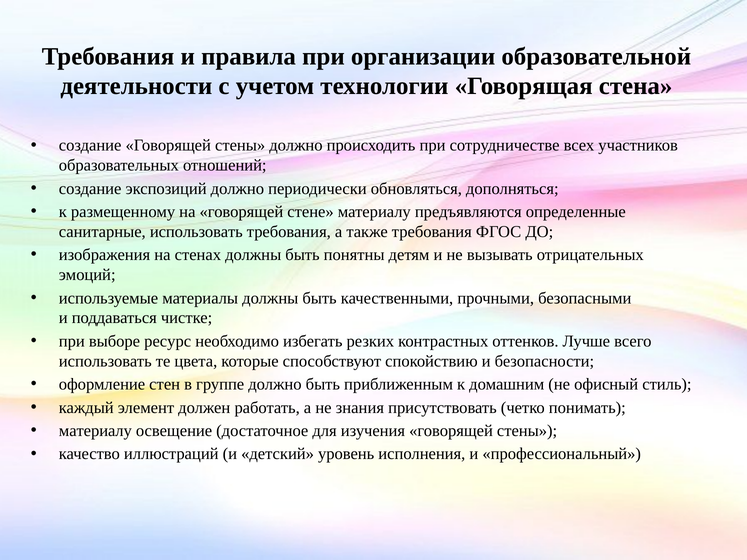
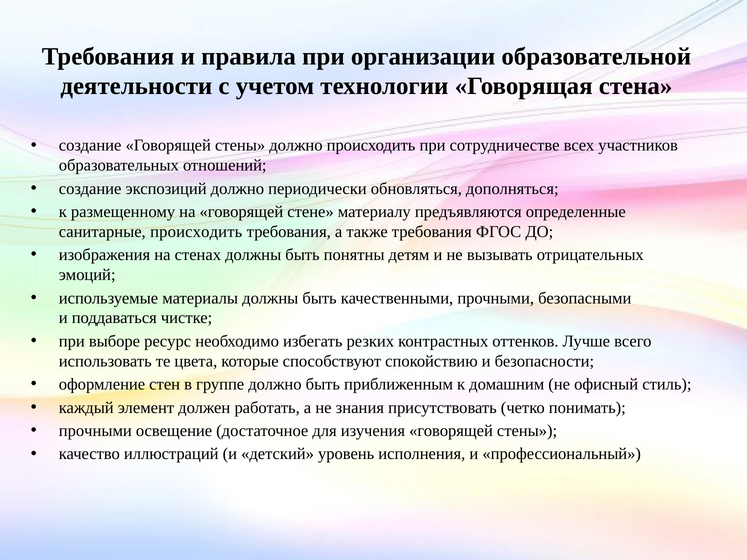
санитарные использовать: использовать -> происходить (196, 232)
материалу: материалу -> прочными (95, 431)
